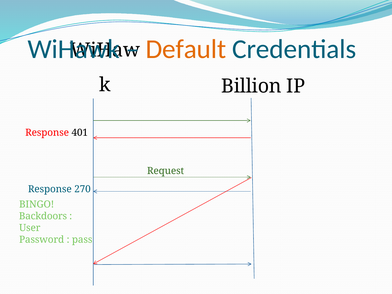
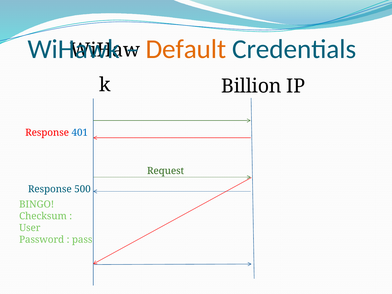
401 colour: black -> blue (80, 133)
270: 270 -> 500 (82, 189)
Backdoors: Backdoors -> Checksum (43, 216)
